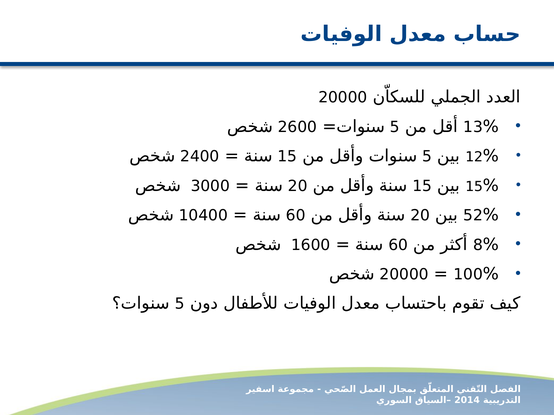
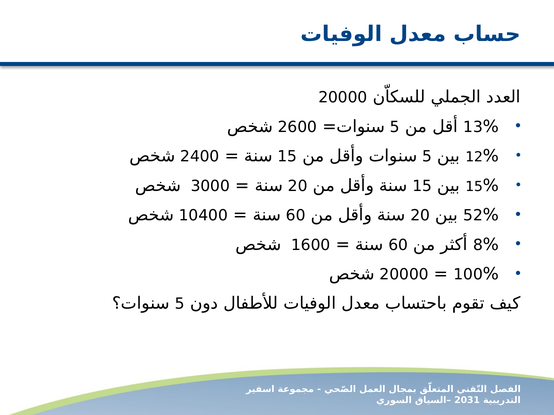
2014: 2014 -> 2031 (467, 401)
